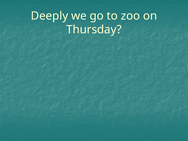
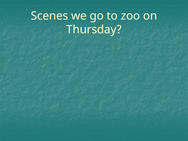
Deeply: Deeply -> Scenes (49, 16)
